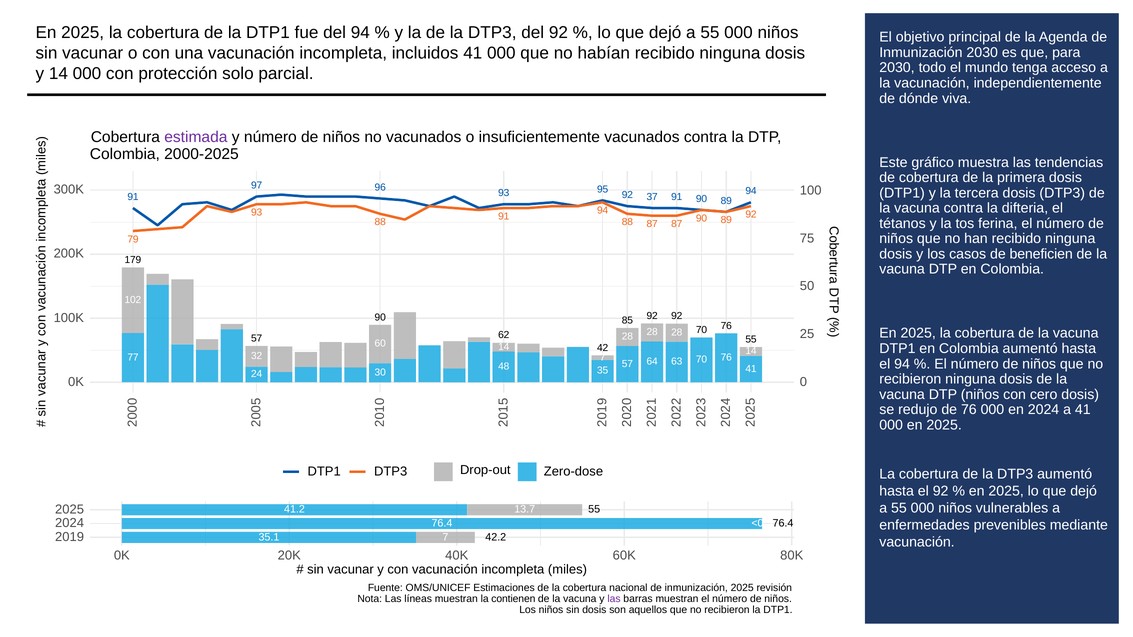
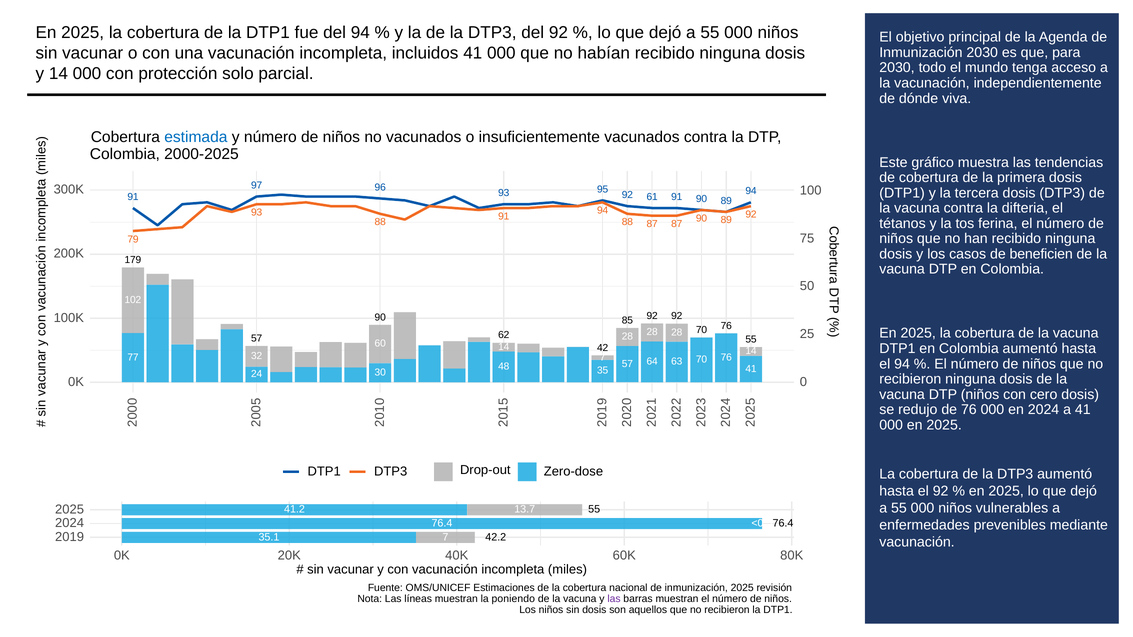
estimada colour: purple -> blue (196, 137)
37: 37 -> 61 (652, 197)
contienen: contienen -> poniendo (513, 599)
